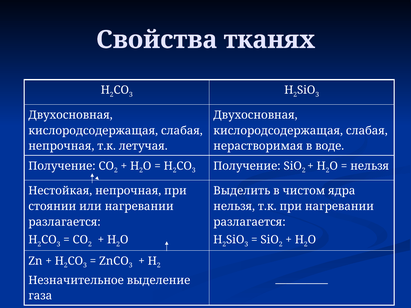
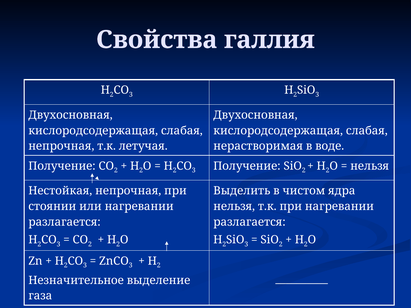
тканях: тканях -> галлия (269, 40)
